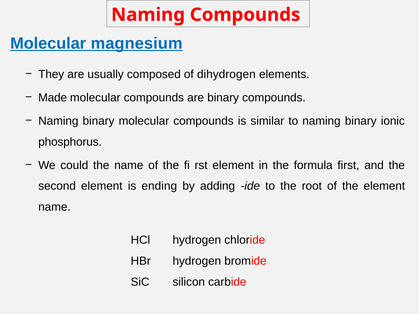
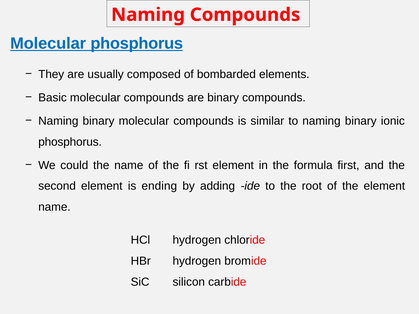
Molecular magnesium: magnesium -> phosphorus (137, 44)
dihydrogen: dihydrogen -> bombarded (226, 75)
Made: Made -> Basic (53, 98)
